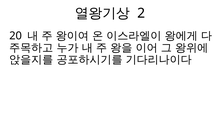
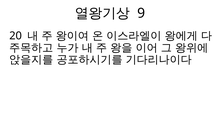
2: 2 -> 9 (141, 13)
